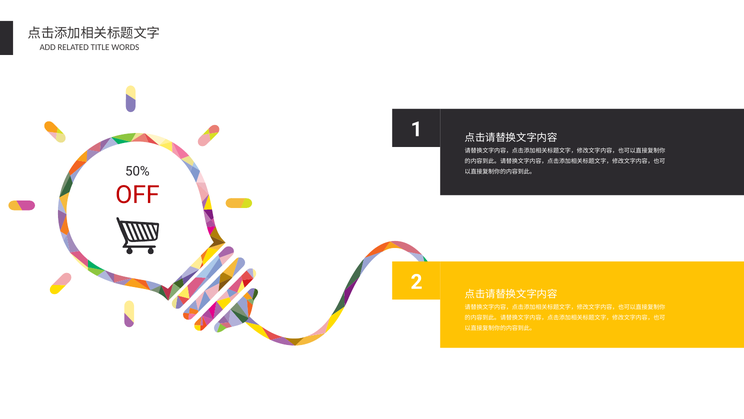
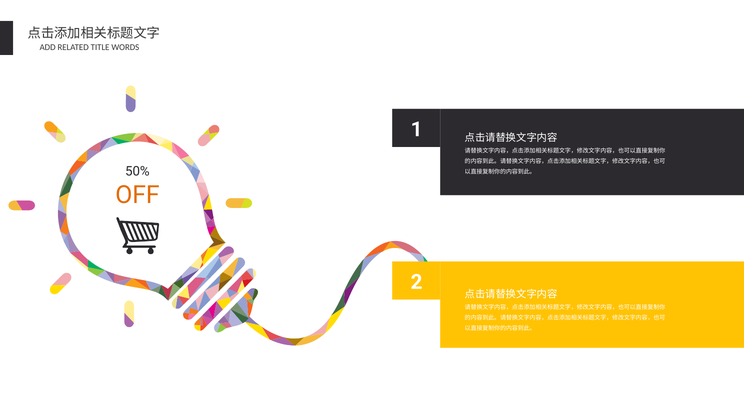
OFF colour: red -> orange (137, 195)
